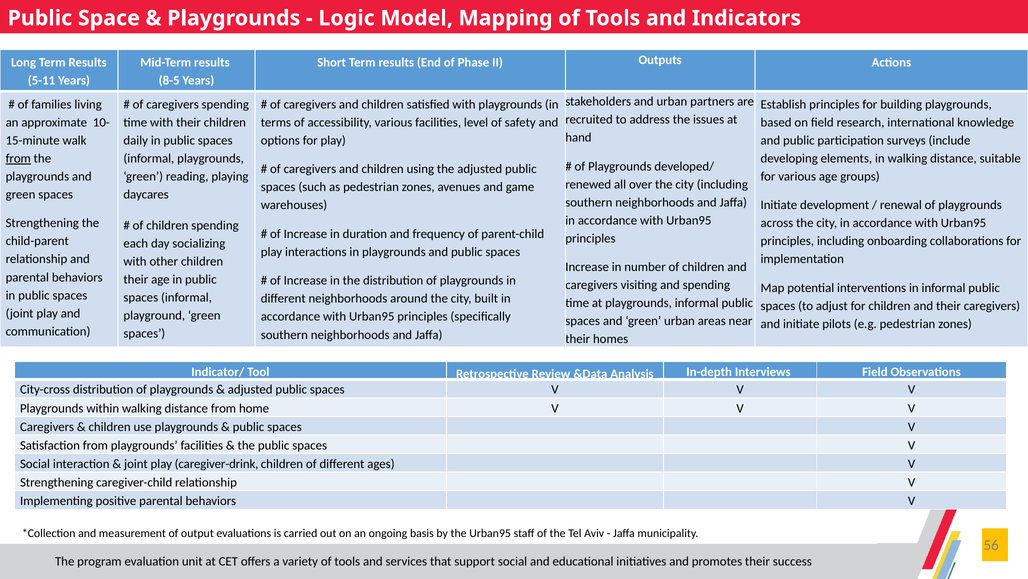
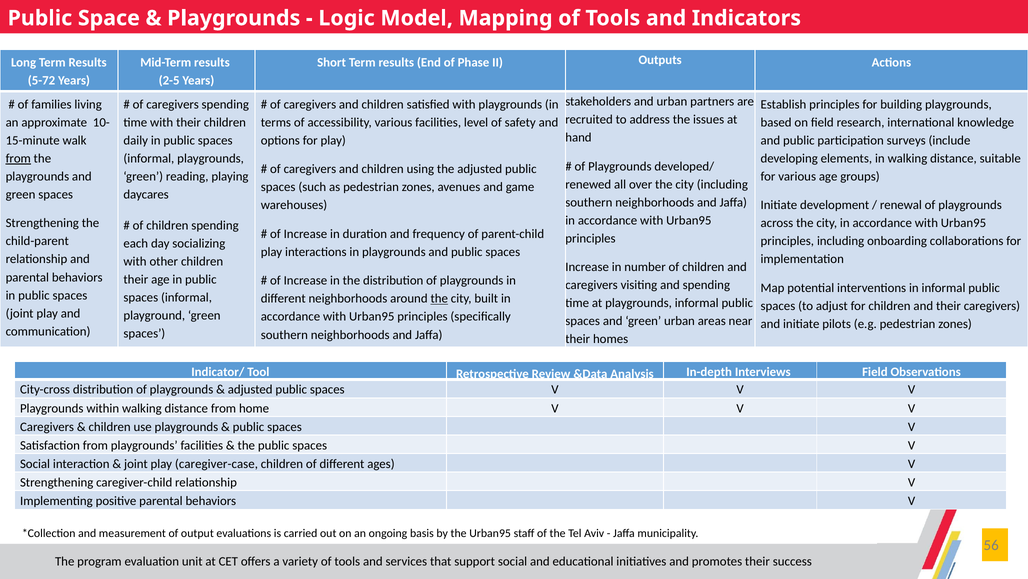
5-11: 5-11 -> 5-72 (41, 81)
8-5: 8-5 -> 2-5 (169, 81)
the underline: none -> present (439, 298)
caregiver-drink: caregiver-drink -> caregiver-case (216, 463)
